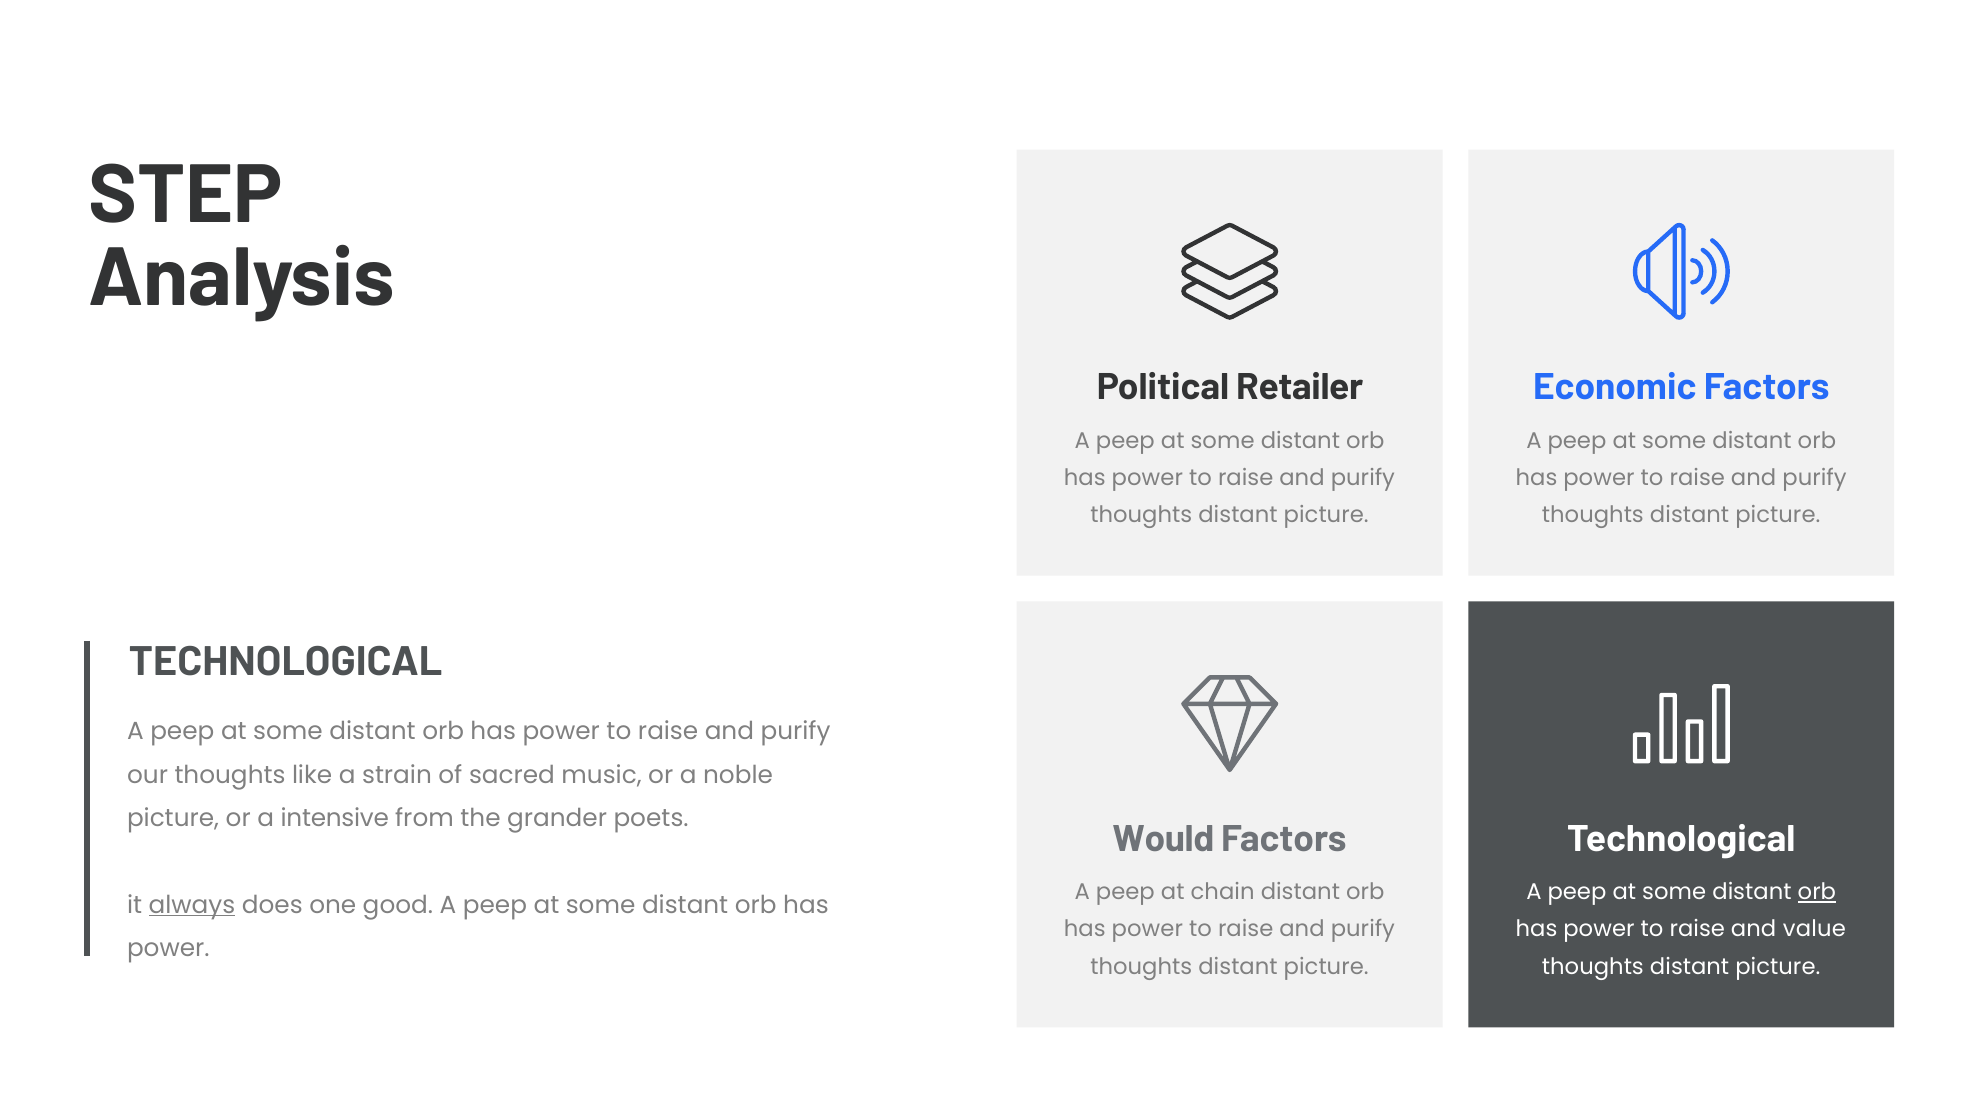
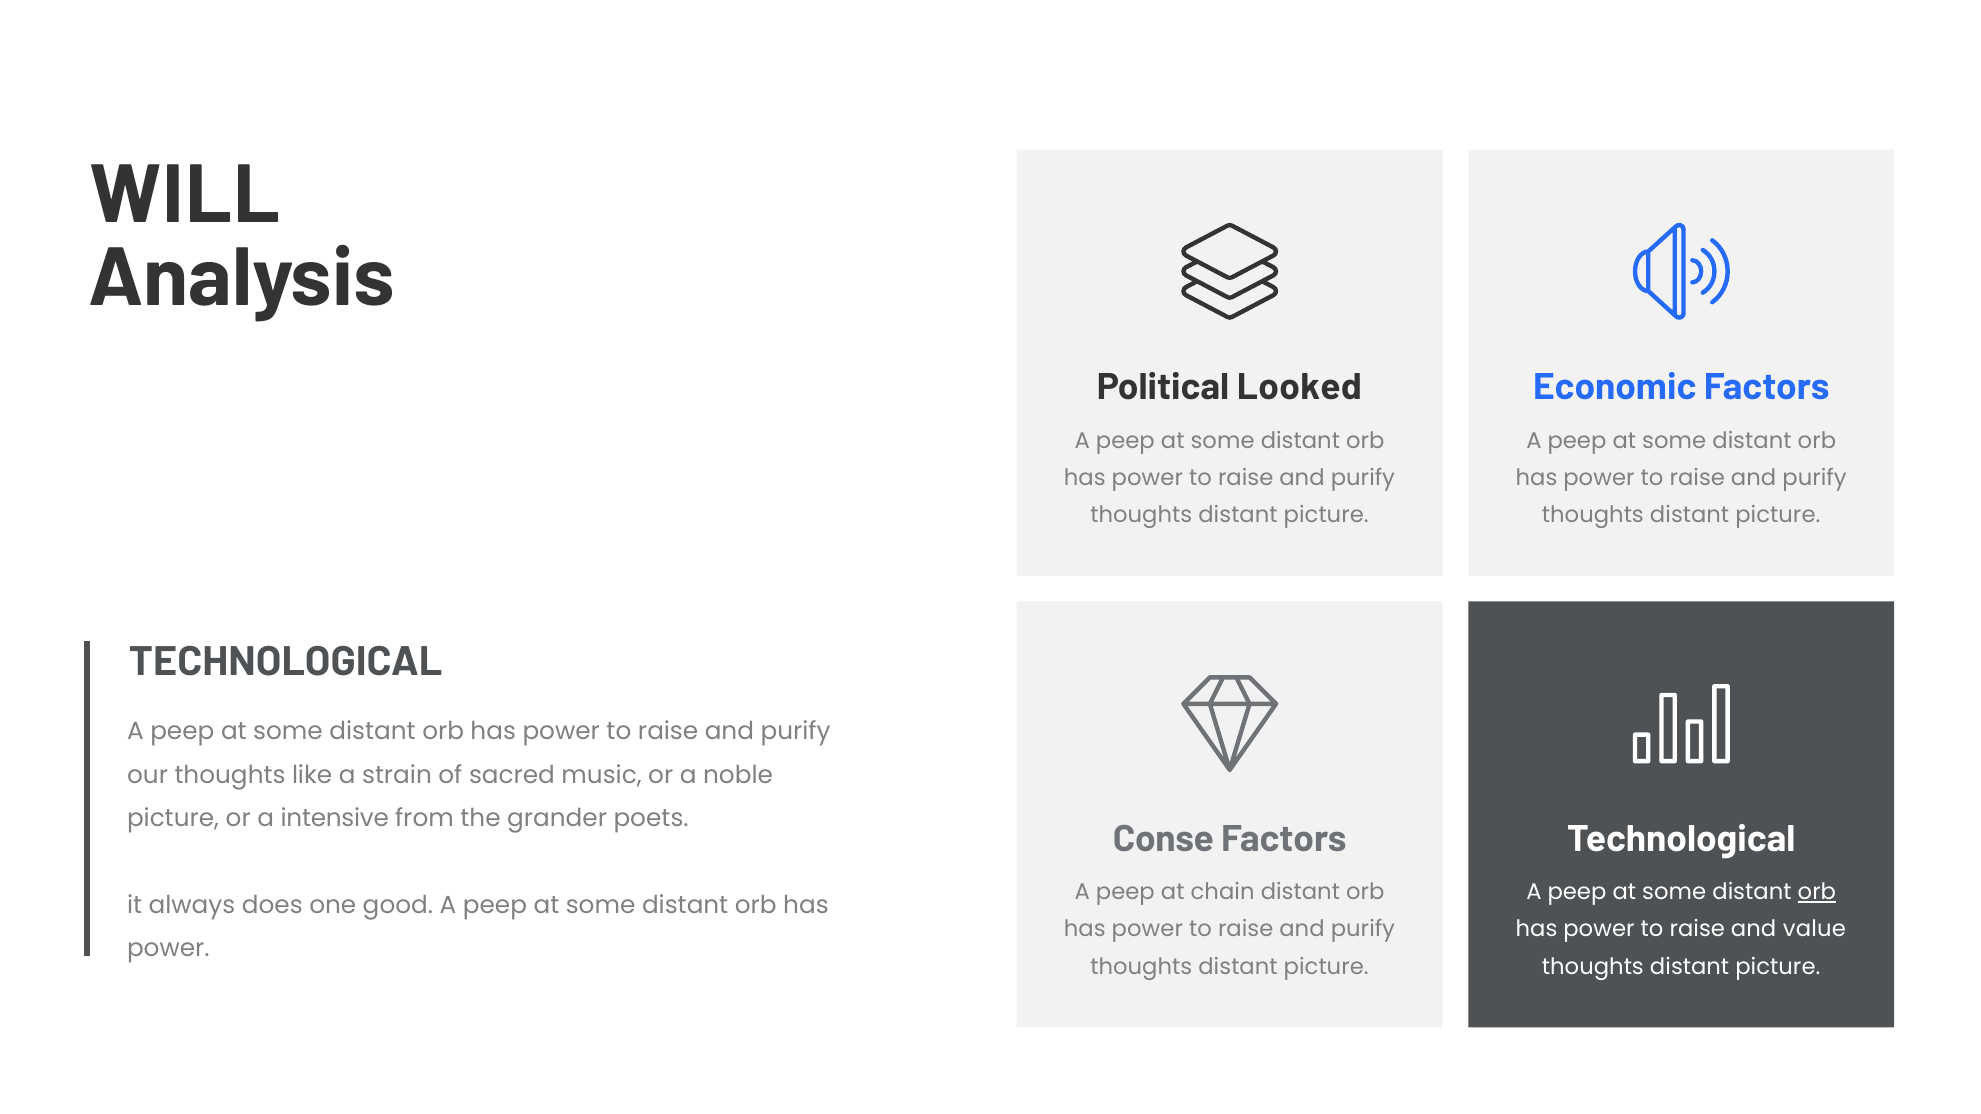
STEP: STEP -> WILL (185, 196)
Retailer: Retailer -> Looked (1299, 387)
Would: Would -> Conse (1163, 839)
always underline: present -> none (192, 905)
